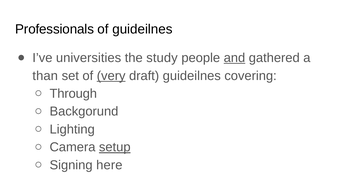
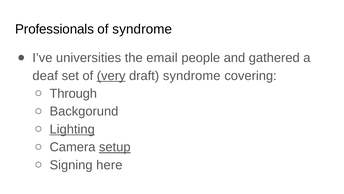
of guideilnes: guideilnes -> syndrome (142, 29)
study: study -> email (162, 58)
and underline: present -> none (234, 58)
than: than -> deaf (45, 76)
draft guideilnes: guideilnes -> syndrome (192, 76)
Lighting underline: none -> present (72, 129)
